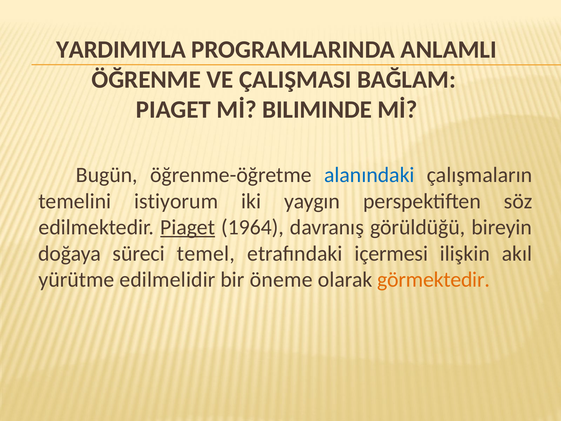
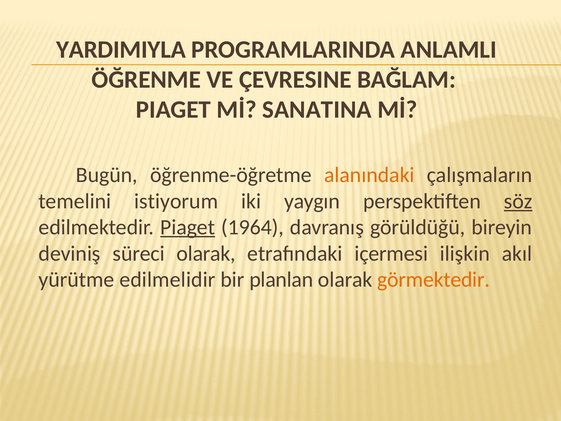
ÇALIŞMASI: ÇALIŞMASI -> ÇEVRESINE (295, 80)
BILIMINDE: BILIMINDE -> SANATINA (317, 110)
alanındaki colour: blue -> orange (369, 175)
söz underline: none -> present (518, 201)
doğaya: doğaya -> deviniş (70, 253)
süreci temel: temel -> olarak (206, 253)
öneme: öneme -> planlan (281, 279)
